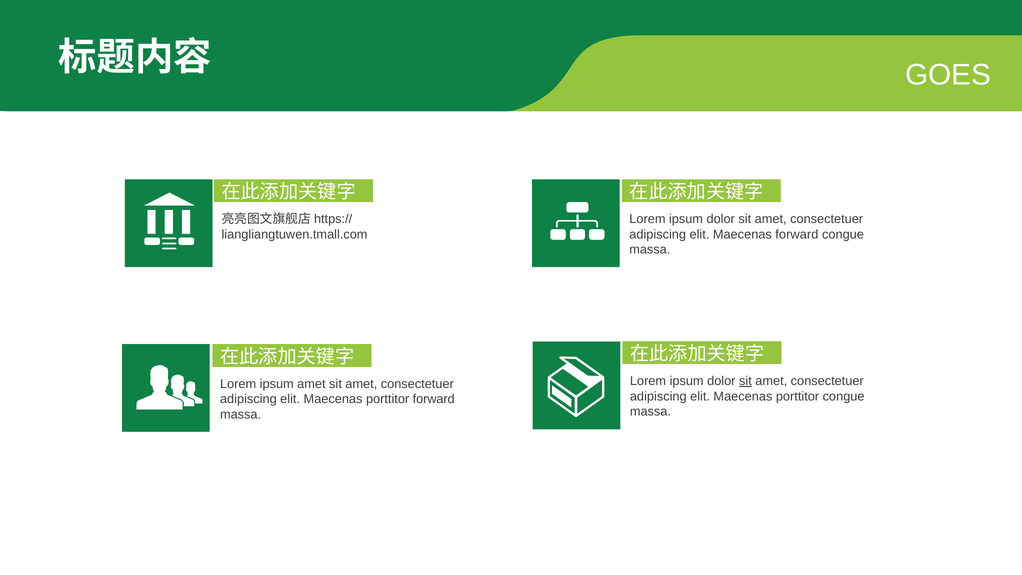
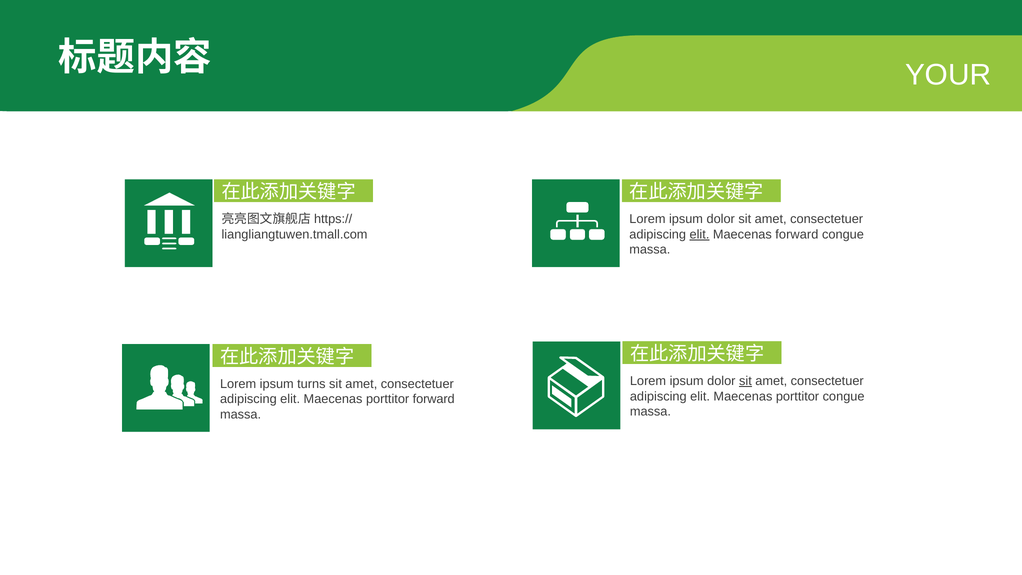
GOES: GOES -> YOUR (948, 75)
elit underline: none -> present (699, 234)
ipsum amet: amet -> turns (311, 384)
